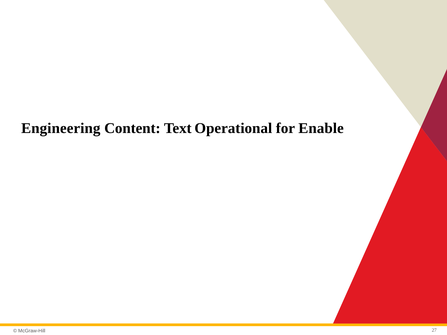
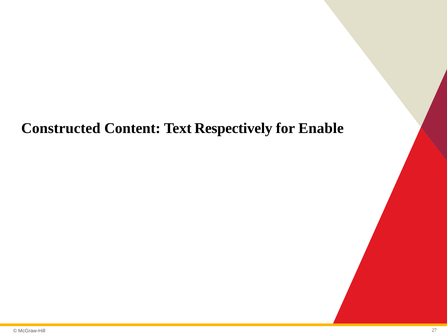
Engineering: Engineering -> Constructed (61, 128)
Operational: Operational -> Respectively (233, 128)
